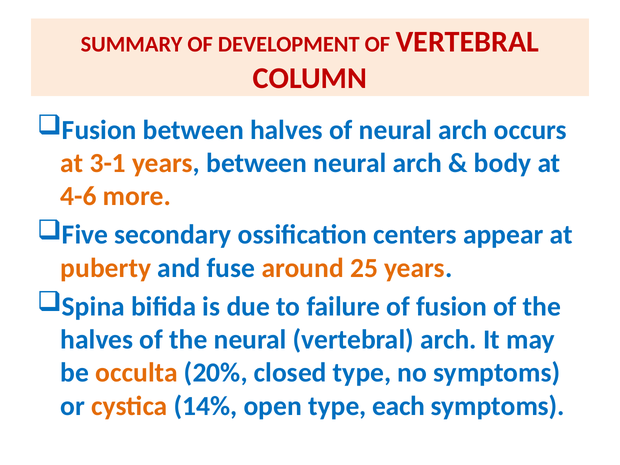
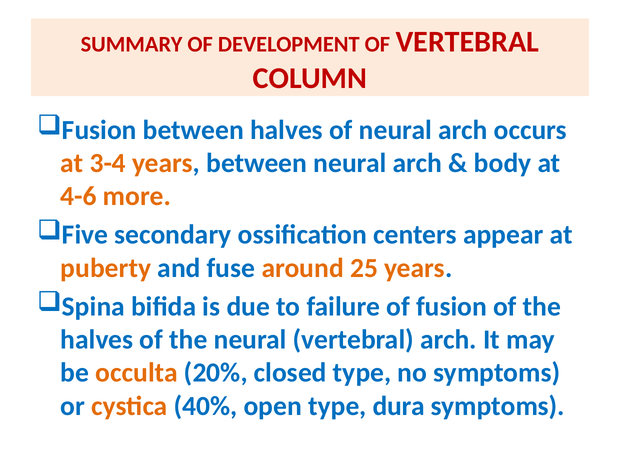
3-1: 3-1 -> 3-4 (108, 163)
14%: 14% -> 40% (206, 406)
each: each -> dura (399, 406)
